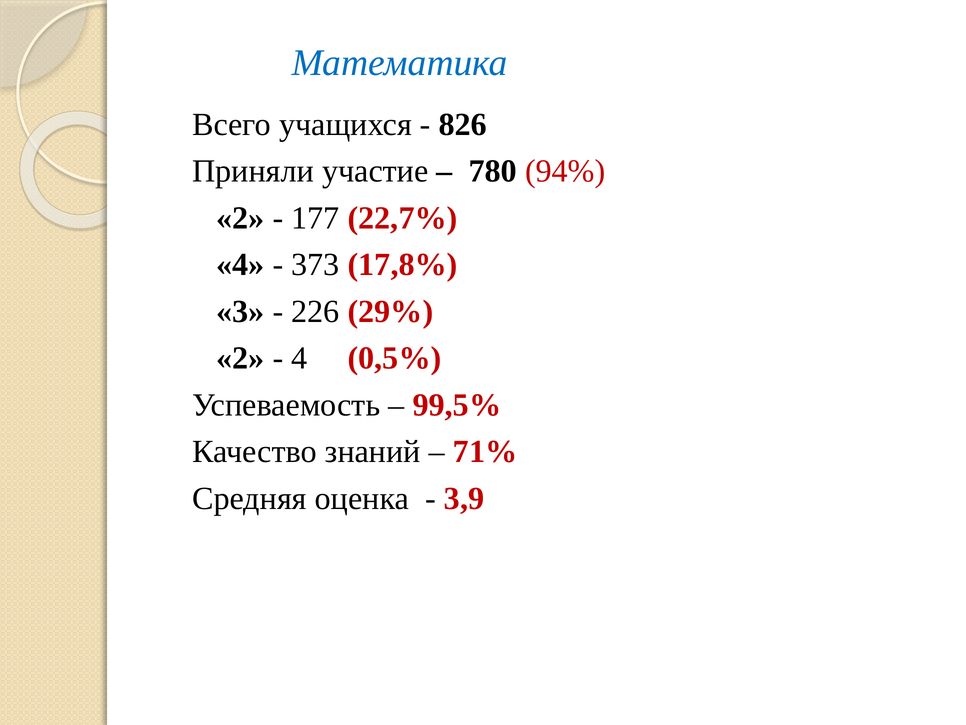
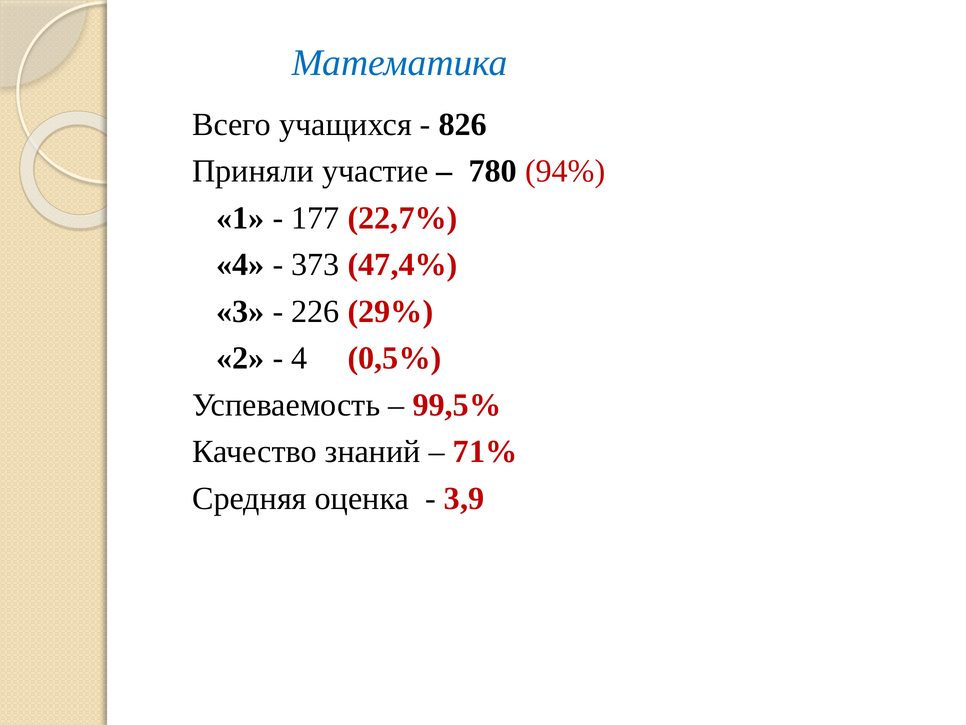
2: 2 -> 1 (240, 218)
17,8%: 17,8% -> 47,4% (403, 265)
